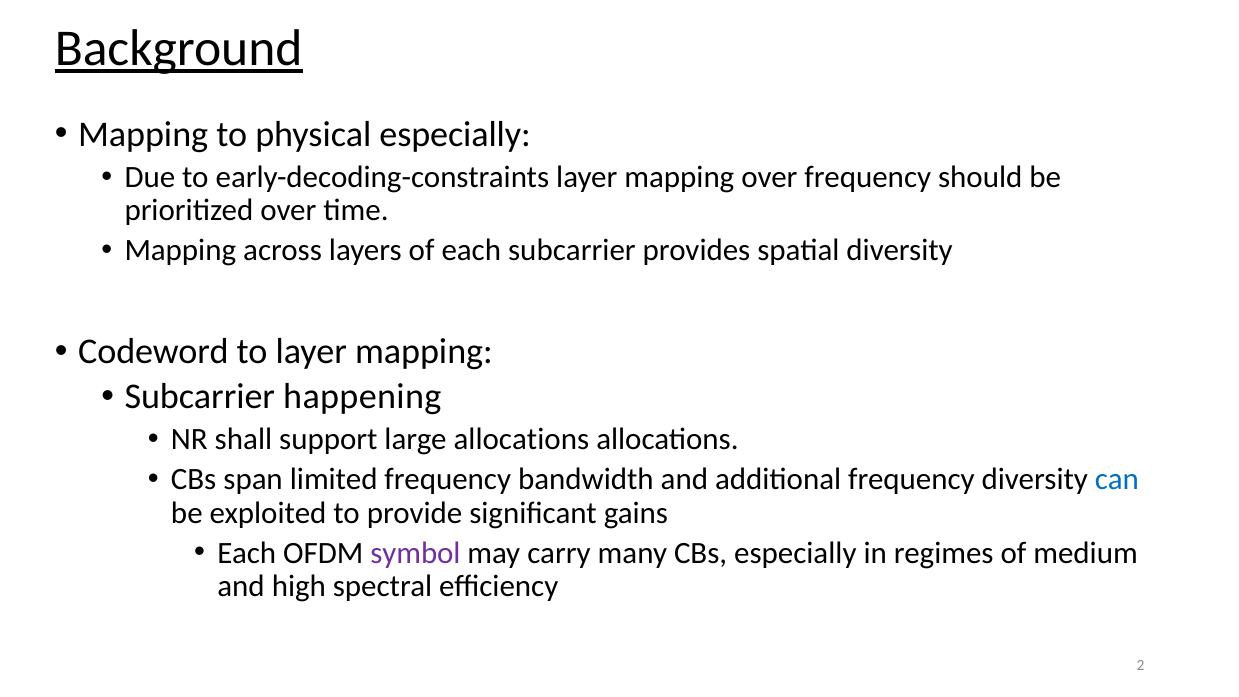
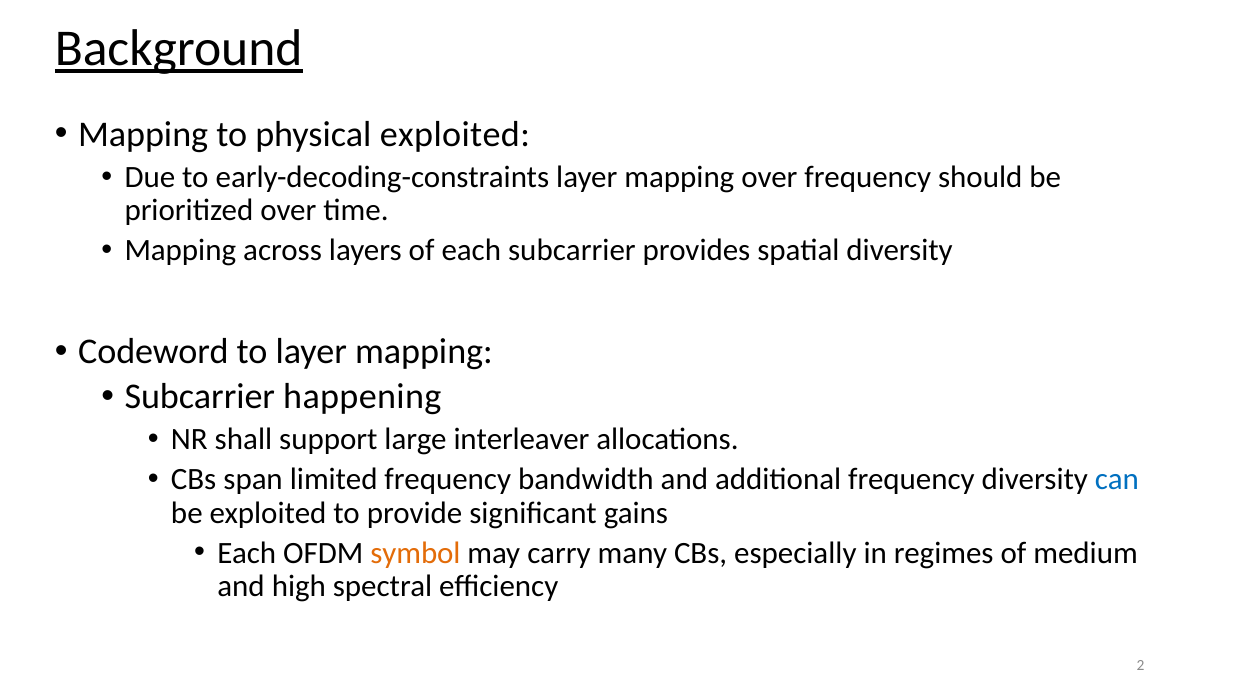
physical especially: especially -> exploited (455, 134)
large allocations: allocations -> interleaver (521, 440)
symbol colour: purple -> orange (415, 553)
